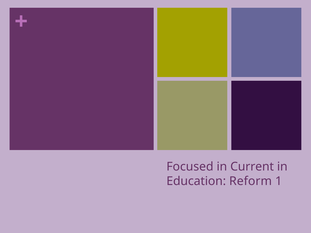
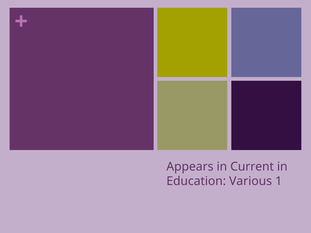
Focused: Focused -> Appears (190, 167)
Reform: Reform -> Various (251, 181)
